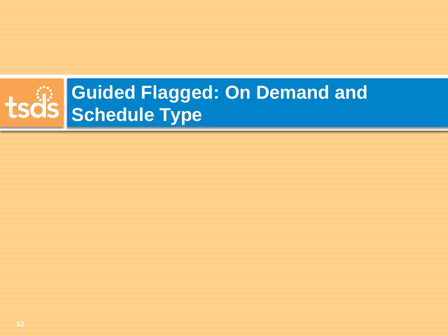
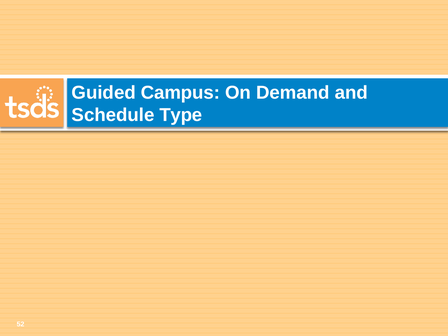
Flagged: Flagged -> Campus (180, 93)
